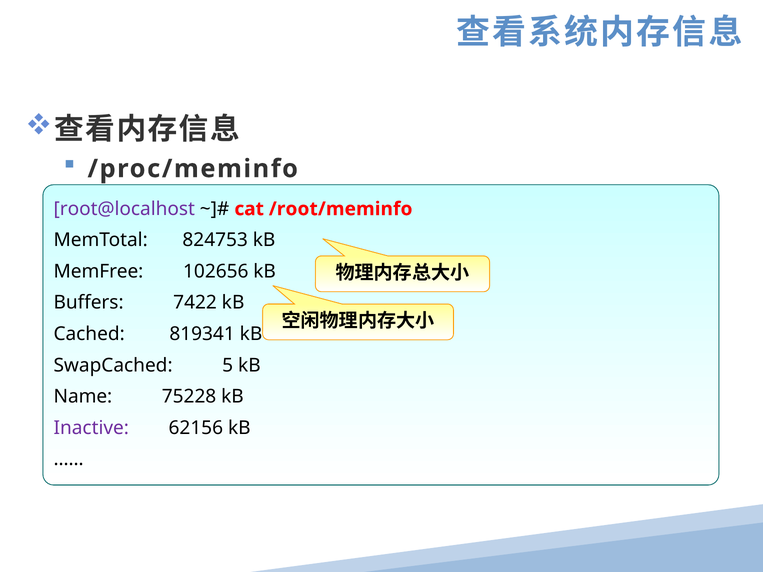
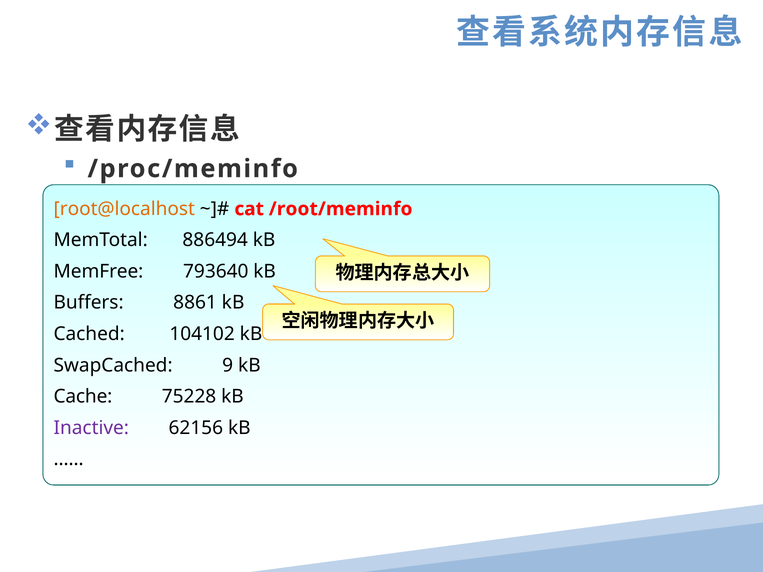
root@localhost colour: purple -> orange (124, 209)
824753: 824753 -> 886494 (215, 240)
102656: 102656 -> 793640 (216, 272)
7422: 7422 -> 8861 (195, 303)
819341: 819341 -> 104102 (202, 334)
5: 5 -> 9 (228, 365)
Name: Name -> Cache (83, 397)
